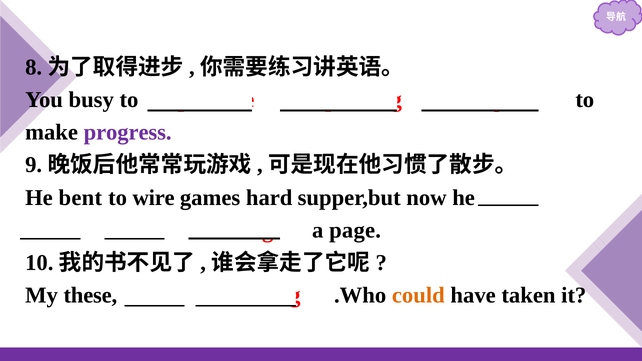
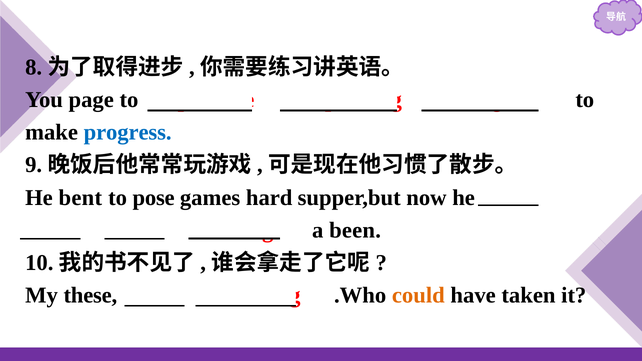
busy: busy -> page (91, 100)
progress colour: purple -> blue (128, 132)
wire: wire -> pose (154, 198)
page: page -> been (355, 230)
